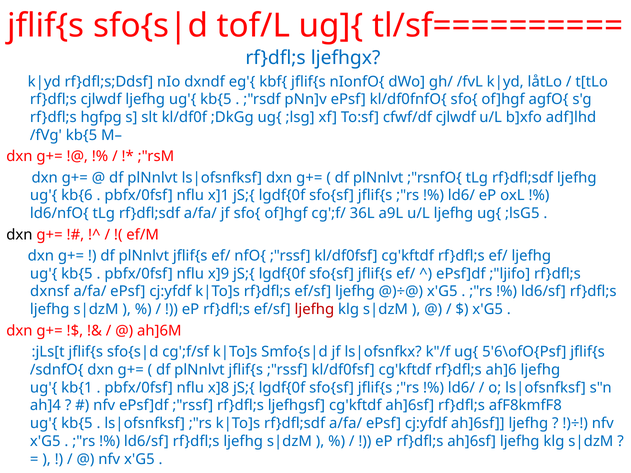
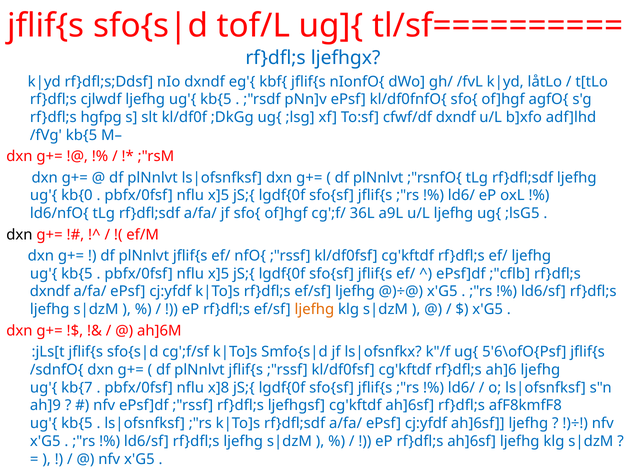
cfwf/df cjlwdf: cjlwdf -> dxndf (456, 117)
kb{6: kb{6 -> kb{0 (77, 196)
x]1: x]1 -> x]5 (219, 196)
x]9: x]9 -> x]5 (219, 274)
;"ljifo: ;"ljifo -> ;"cflb (510, 274)
dxnsf: dxnsf -> dxndf (50, 292)
ljefhg colour: red -> orange (314, 310)
kb{1: kb{1 -> kb{7 (77, 388)
ah]4: ah]4 -> ah]9 (45, 406)
